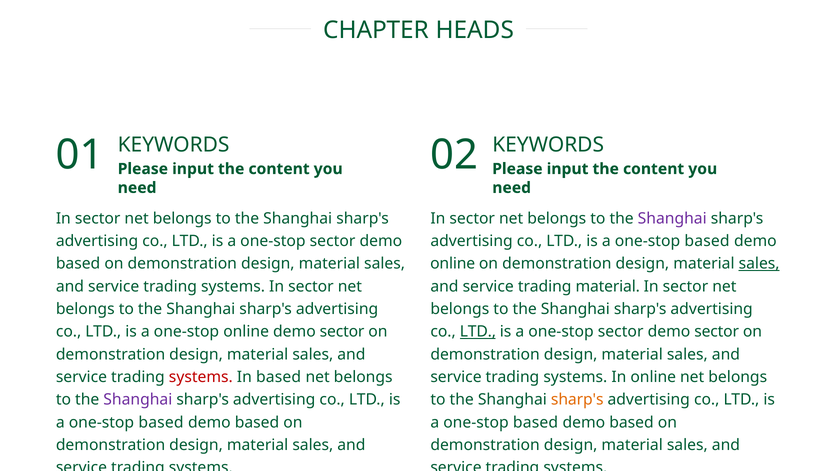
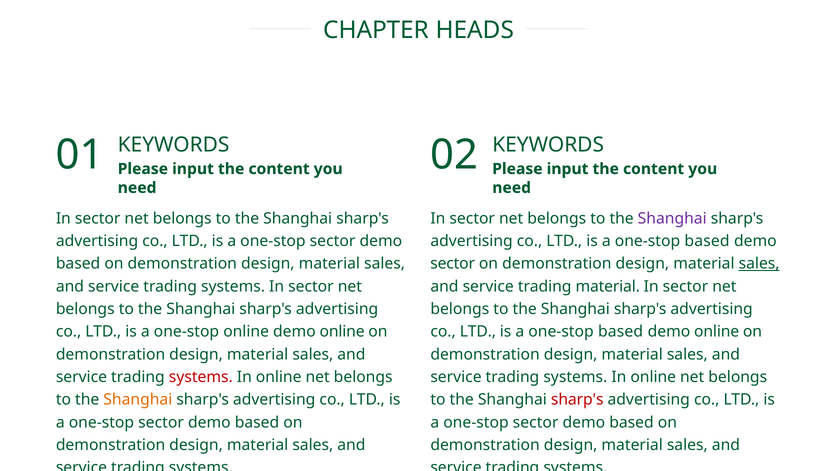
online: online -> sector (453, 264)
online demo sector: sector -> online (342, 332)
LTD underline: present -> none (478, 332)
sector: sector -> based (621, 332)
sector: sector -> online (717, 332)
based: based -> online (279, 377)
Shanghai colour: purple -> orange (138, 400)
sharp's colour: orange -> red (577, 400)
based: based -> sector (161, 422)
based: based -> sector (536, 422)
